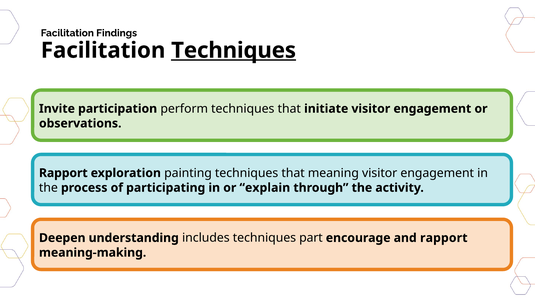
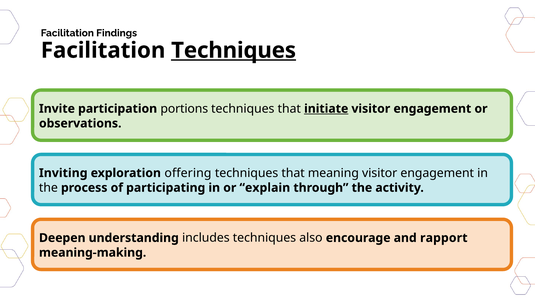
perform: perform -> portions (184, 109)
initiate underline: none -> present (326, 109)
Rapport: Rapport -> Inviting (63, 173)
painting: painting -> offering (188, 173)
part: part -> also (311, 238)
